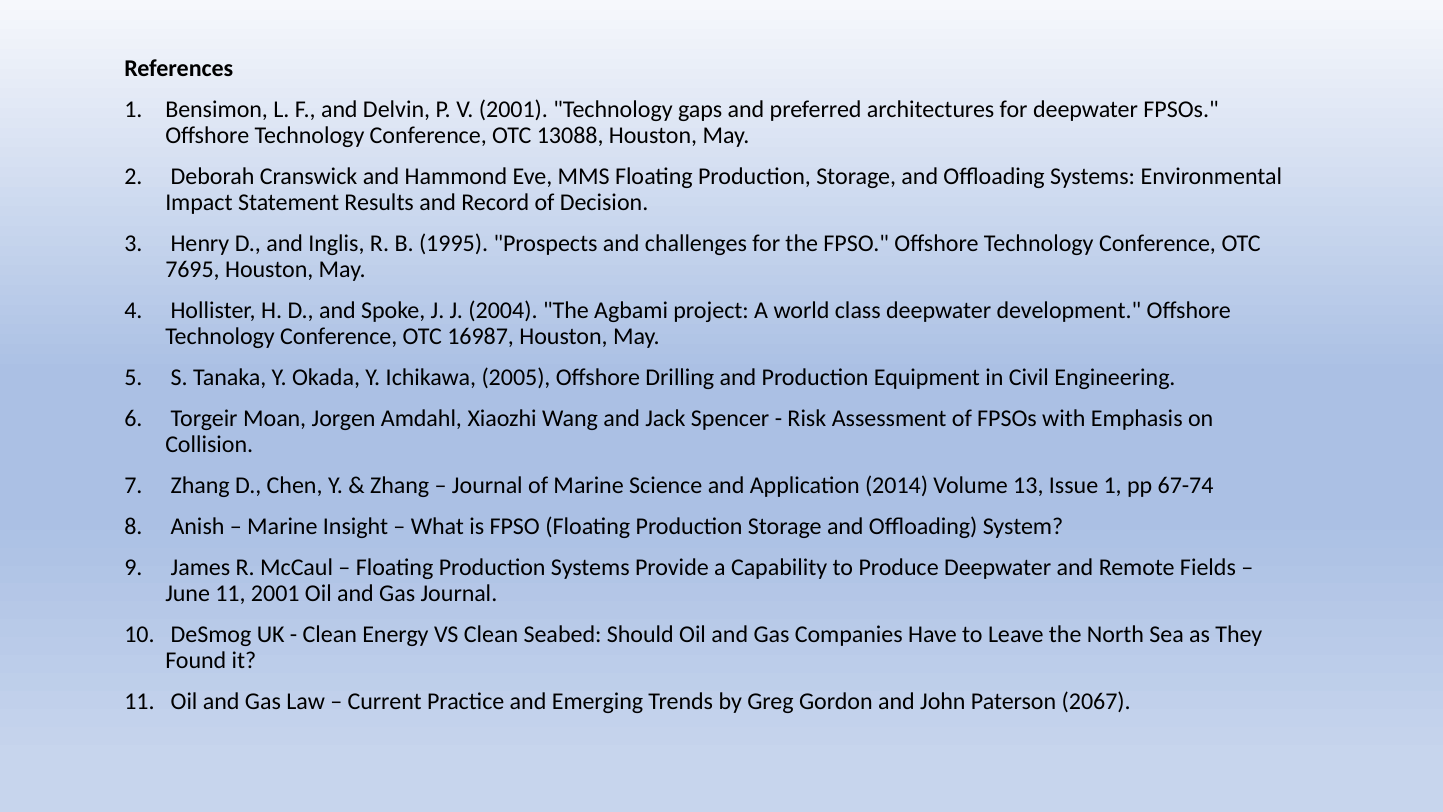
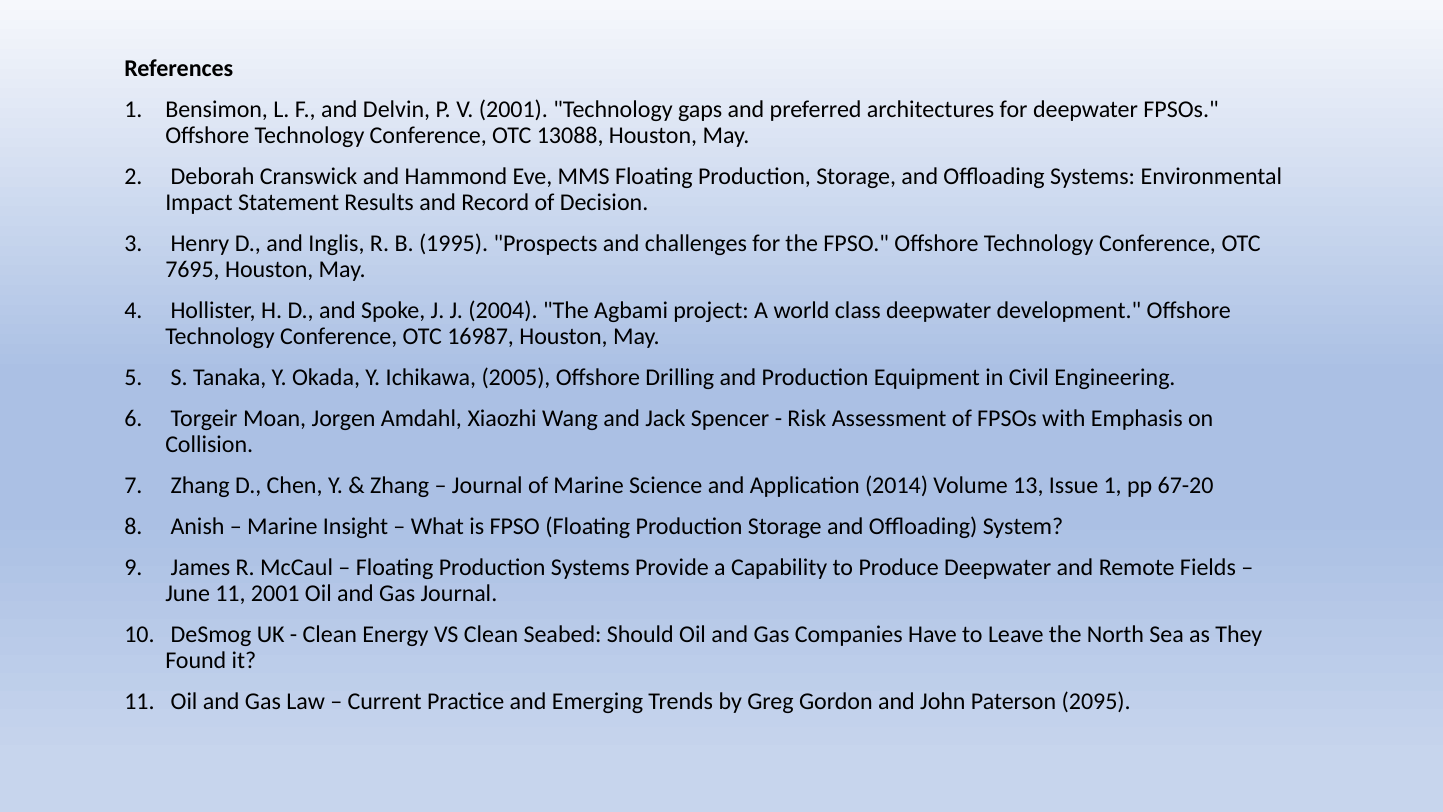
67-74: 67-74 -> 67-20 (1186, 485)
2067: 2067 -> 2095 (1096, 701)
